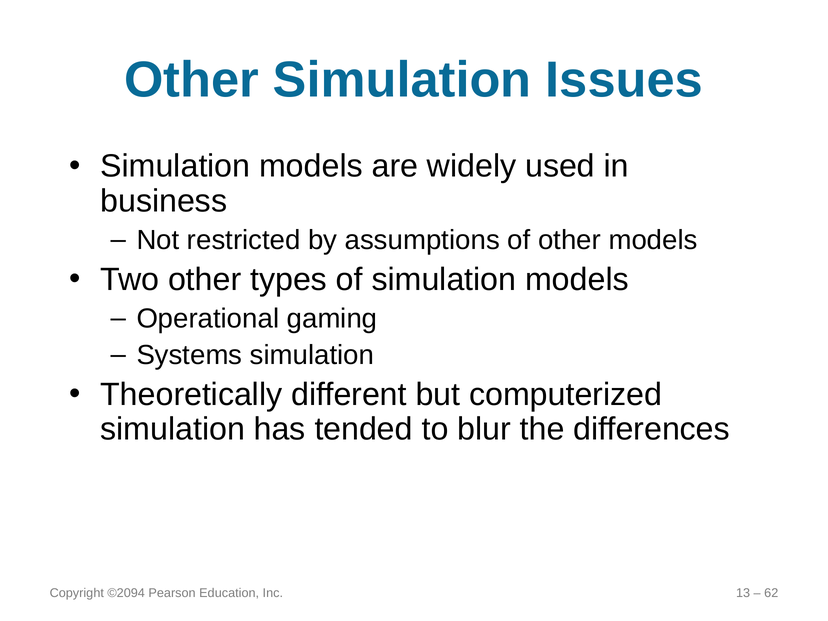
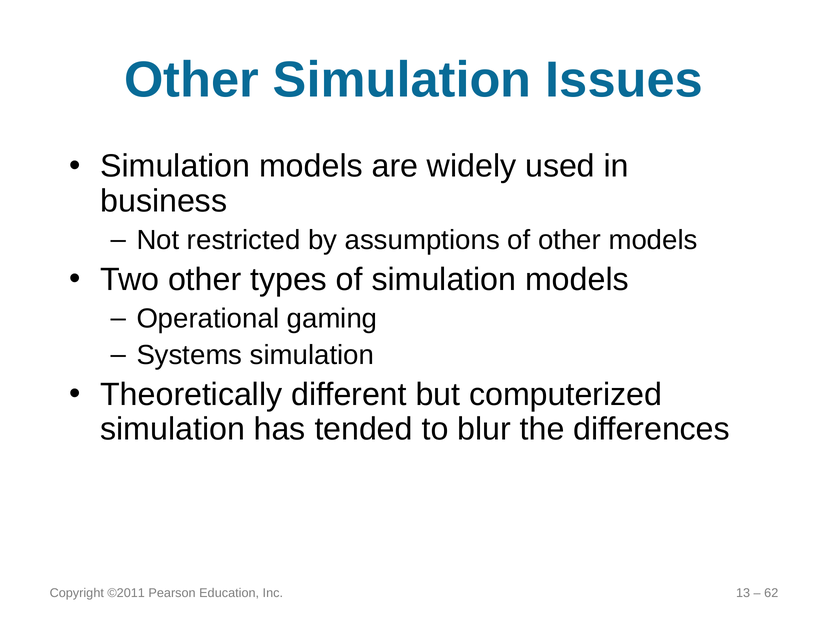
©2094: ©2094 -> ©2011 (126, 593)
